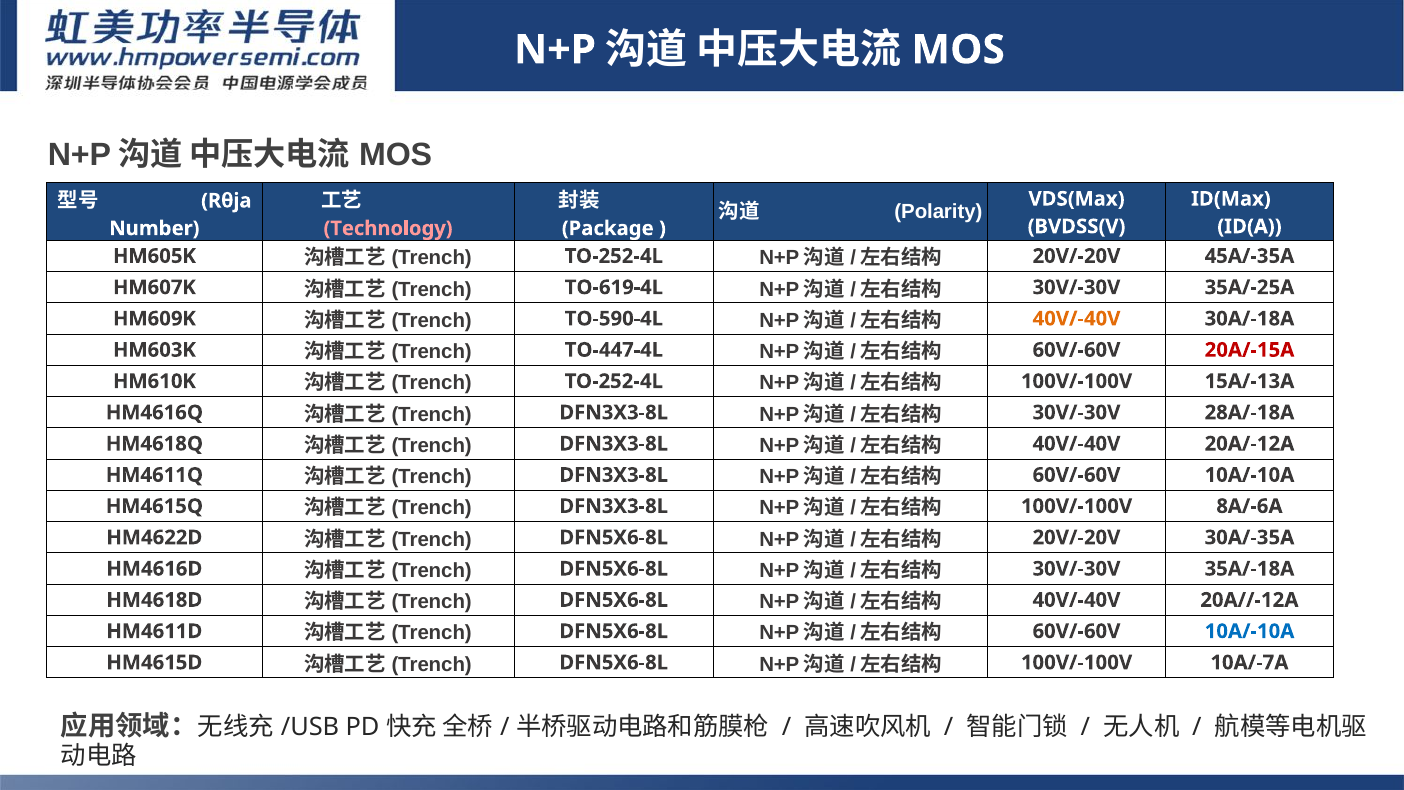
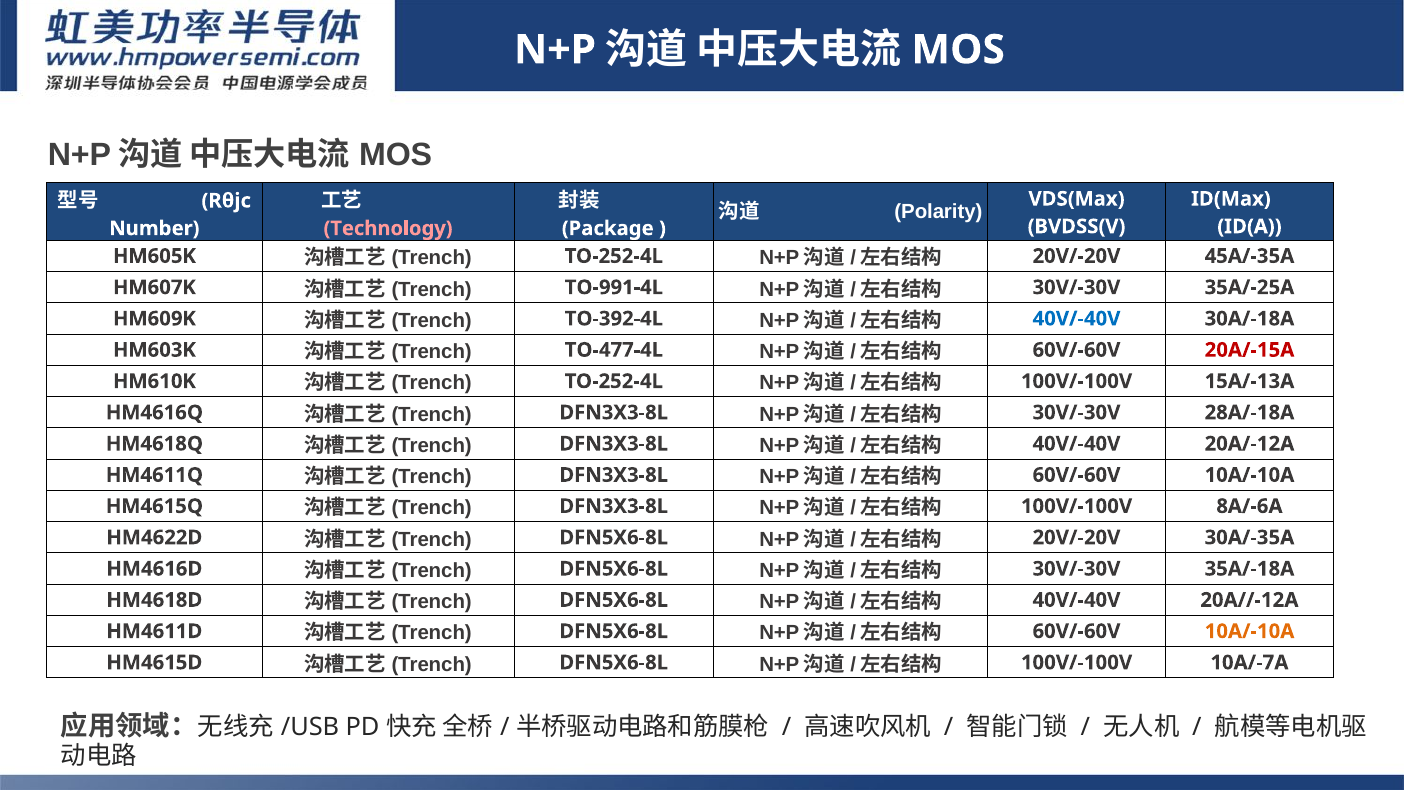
Rθja: Rθja -> Rθjc (226, 201)
TO-619-4L: TO-619-4L -> TO-991-4L (614, 287)
TO-590-4L: TO-590-4L -> TO-392-4L (614, 319)
40V/-40V colour: orange -> blue (1077, 319)
TO-447-4L: TO-447-4L -> TO-477-4L (614, 350)
10A/-10A colour: blue -> orange (1250, 631)
